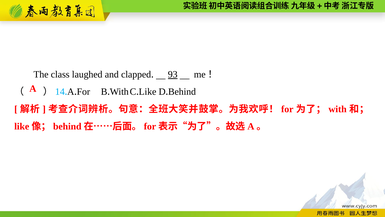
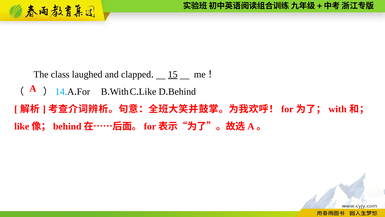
93: 93 -> 15 (173, 74)
